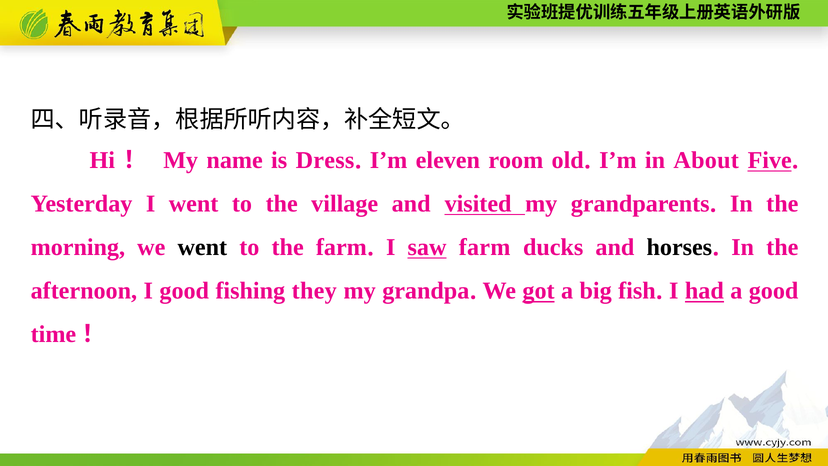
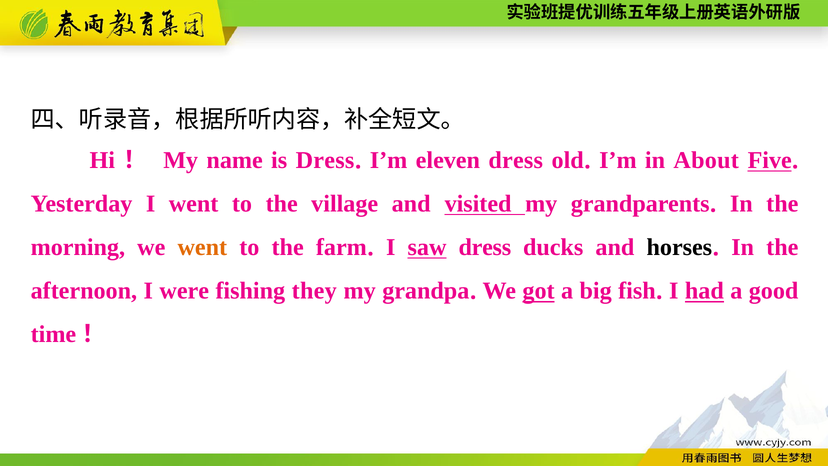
eleven room: room -> dress (516, 160)
went colour: black -> orange (202, 247)
saw farm: farm -> dress (485, 247)
I good: good -> were (184, 291)
